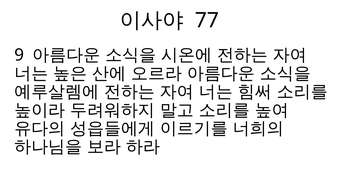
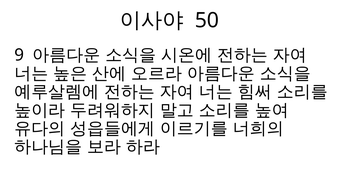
77: 77 -> 50 (207, 20)
